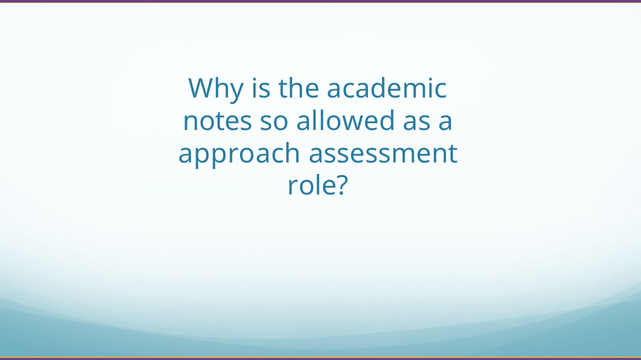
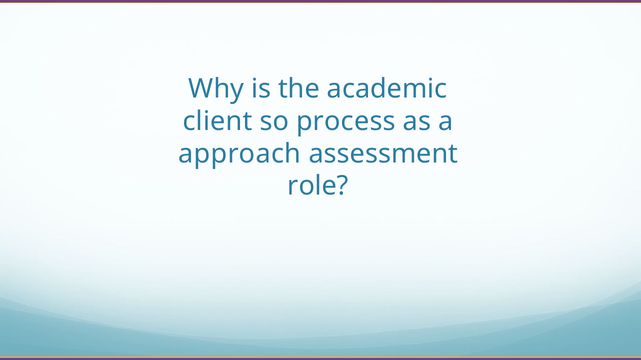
notes: notes -> client (218, 121)
allowed: allowed -> process (346, 121)
